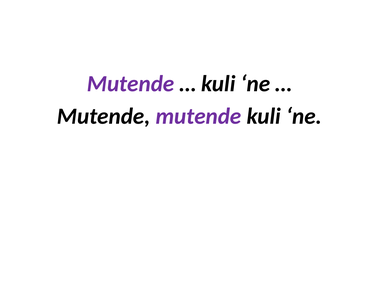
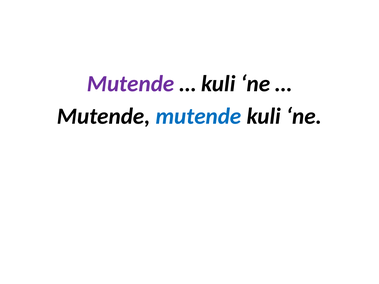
mutende colour: purple -> blue (198, 116)
